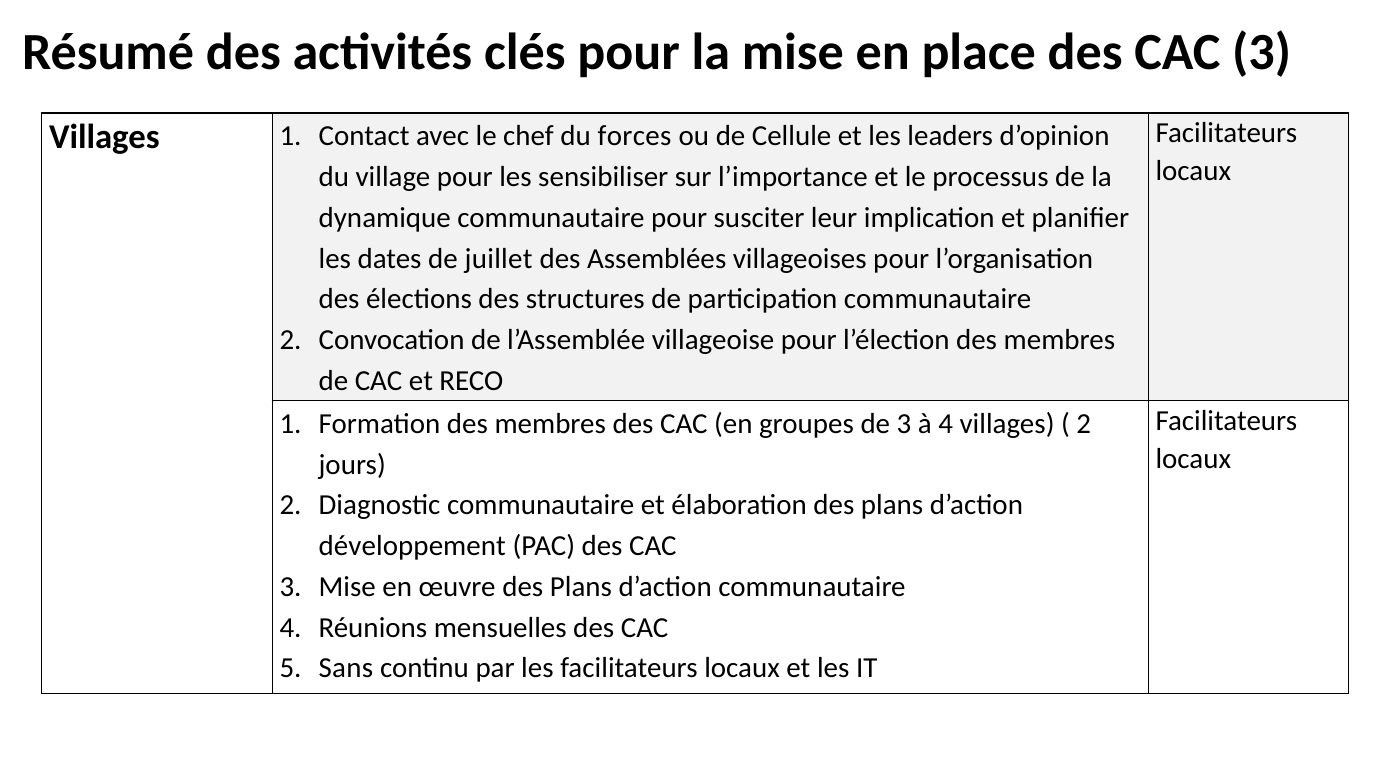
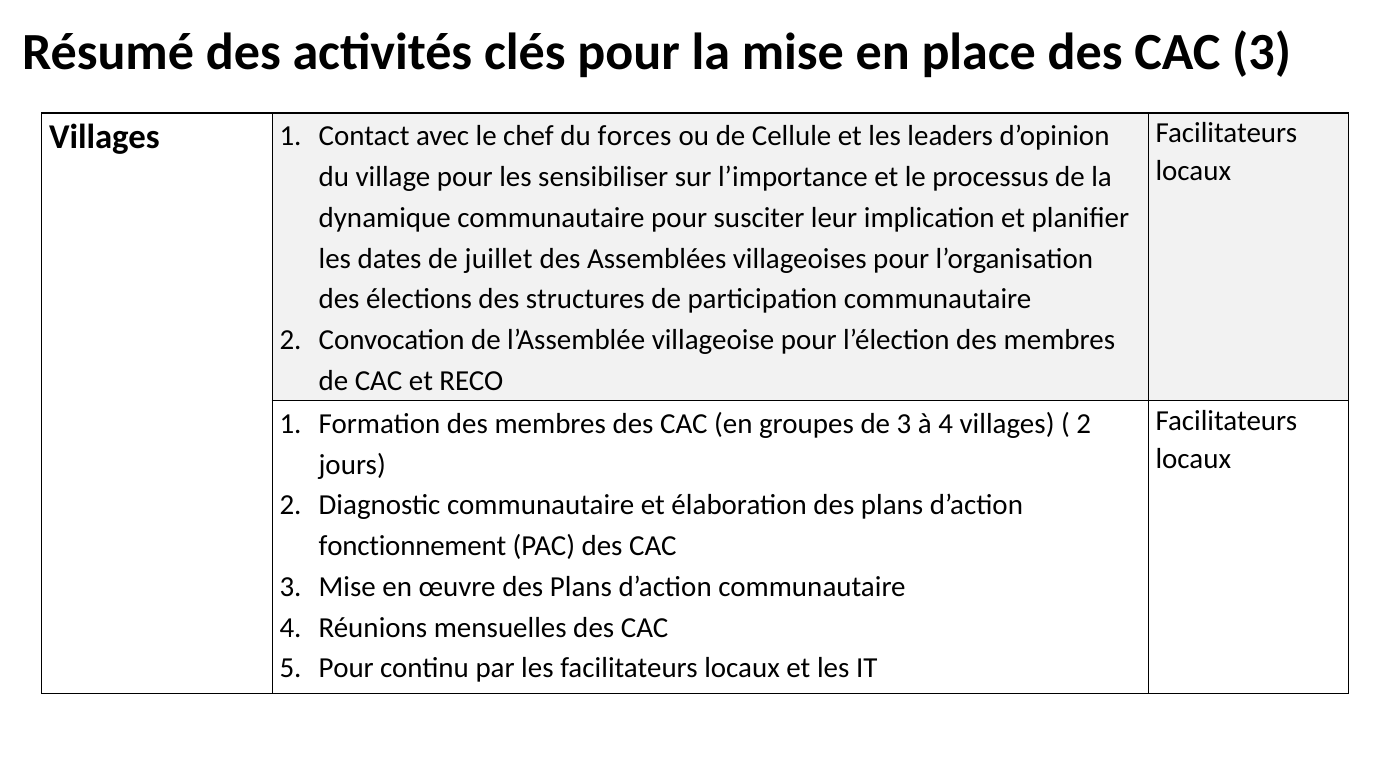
développement: développement -> fonctionnement (412, 546)
Sans: Sans -> Pour (346, 668)
